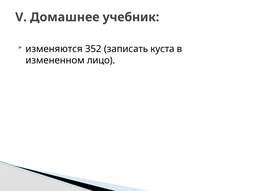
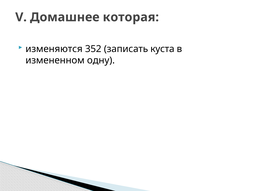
учебник: учебник -> которая (131, 17)
лицо: лицо -> одну (101, 60)
